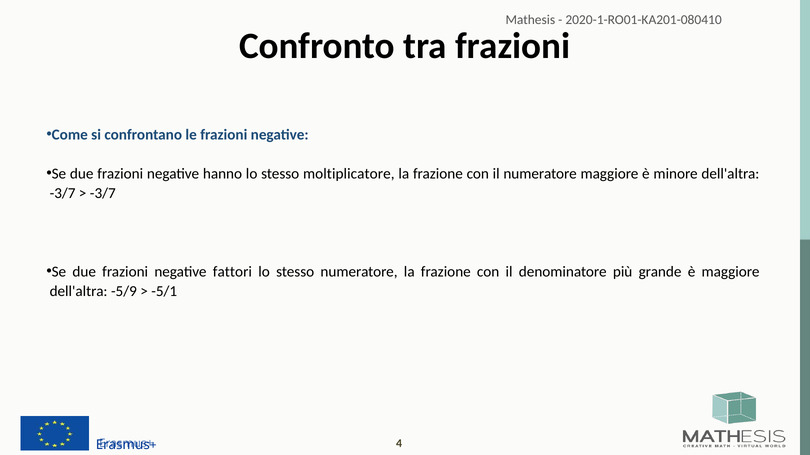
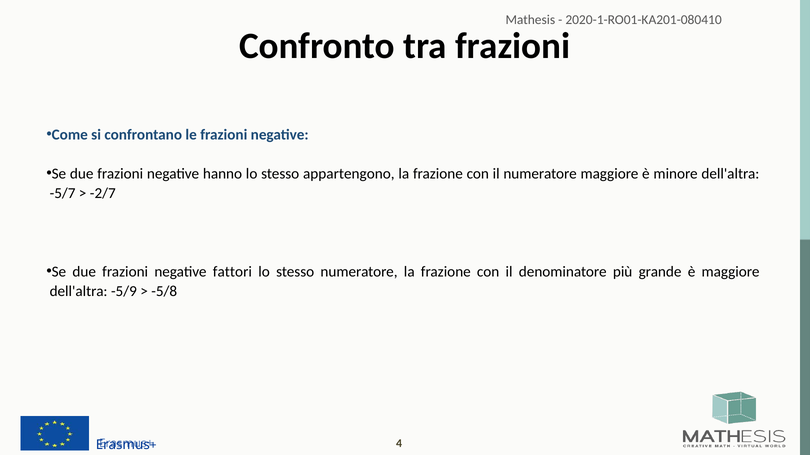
moltiplicatore: moltiplicatore -> appartengono (349, 174)
-3/7: -3/7 -> -5/7 (63, 194)
-3/7: -3/7 -> -2/7 (103, 194)
-5/1: -5/1 -> -5/8 (164, 291)
